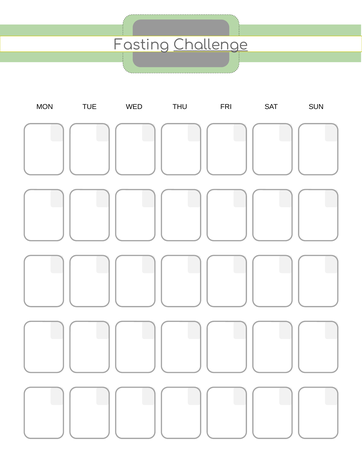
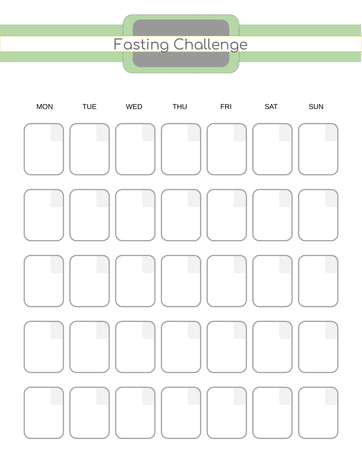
Challenge underline: present -> none (211, 45)
